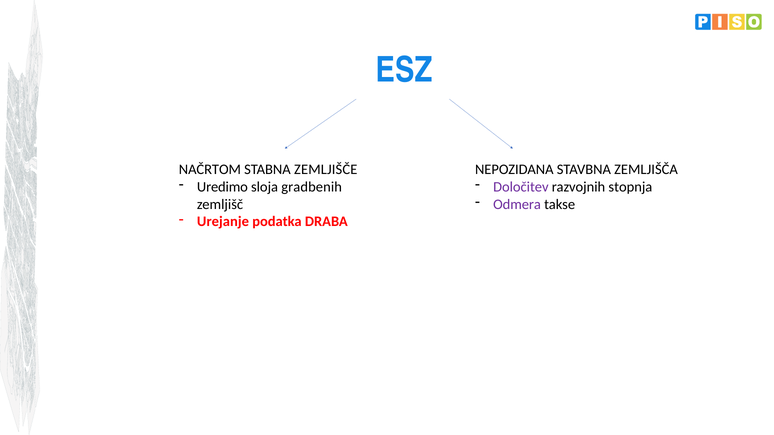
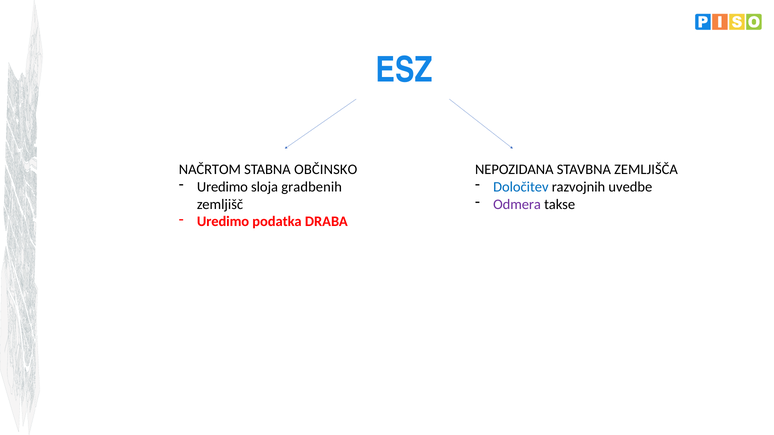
ZEMLJIŠČE: ZEMLJIŠČE -> OBČINSKO (326, 170)
Določitev colour: purple -> blue (521, 187)
stopnja: stopnja -> uvedbe (630, 187)
Urejanje: Urejanje -> Uredimo (223, 222)
